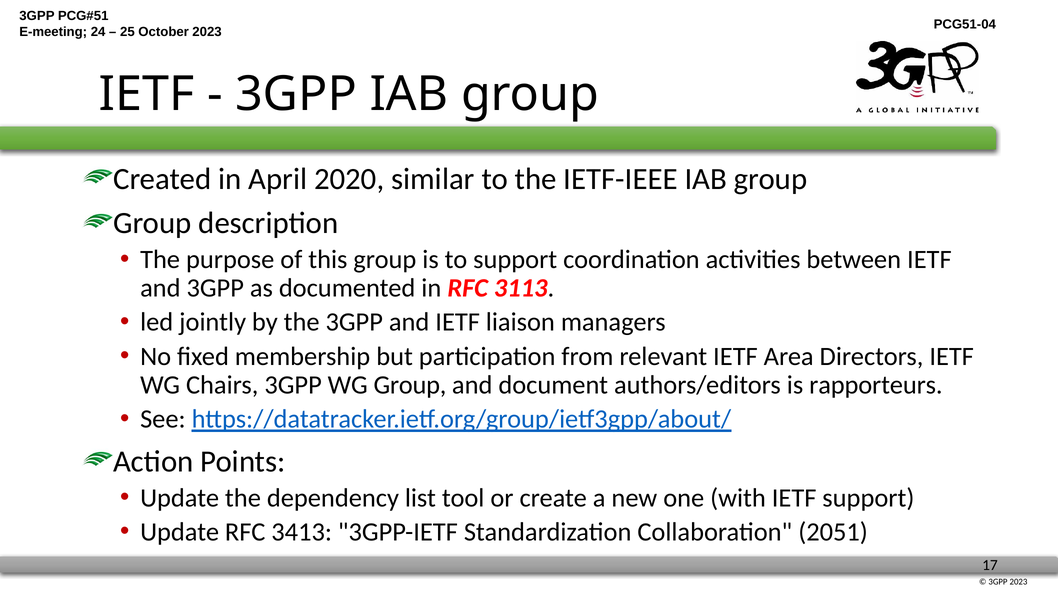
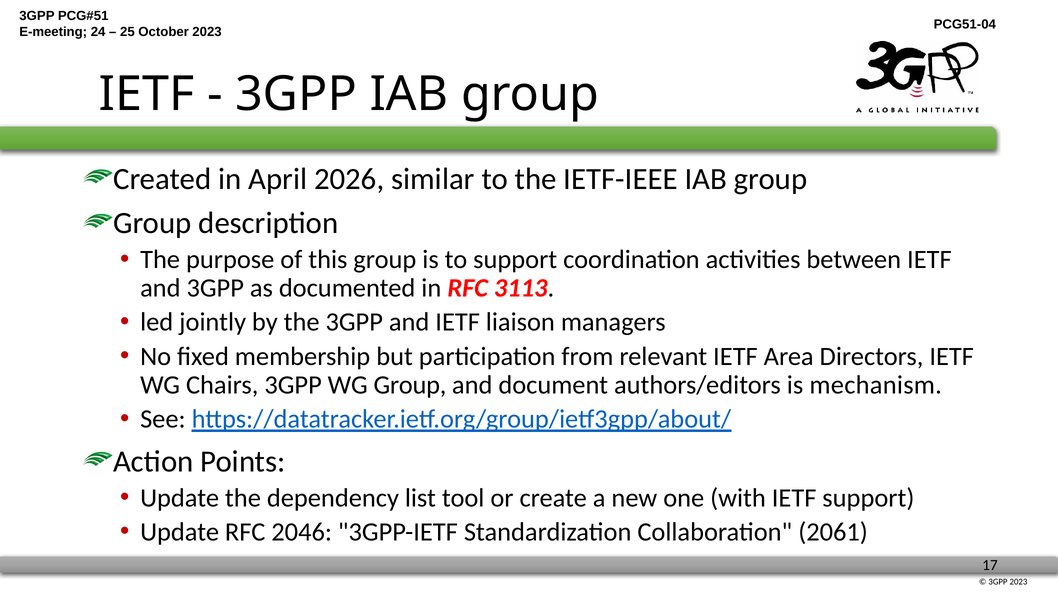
2020: 2020 -> 2026 (349, 179)
rapporteurs: rapporteurs -> mechanism (876, 385)
3413: 3413 -> 2046 (302, 532)
2051: 2051 -> 2061 (833, 532)
